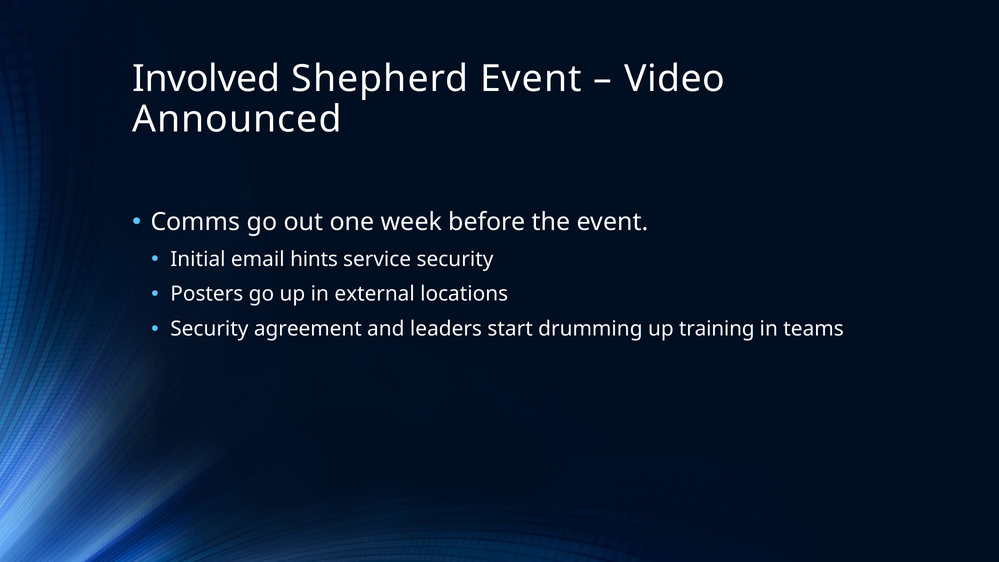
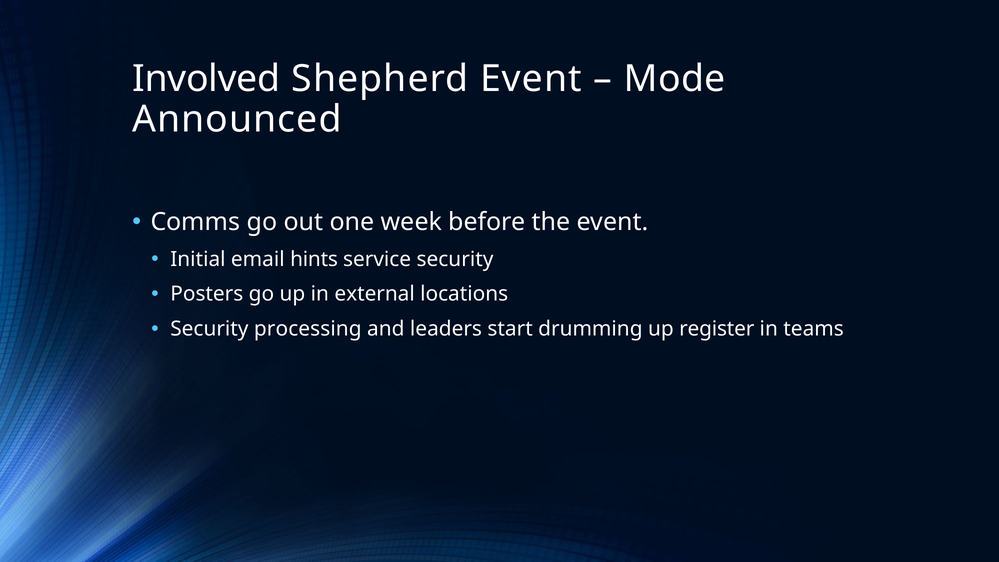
Video: Video -> Mode (675, 79)
agreement: agreement -> processing (308, 329)
training: training -> register (717, 329)
